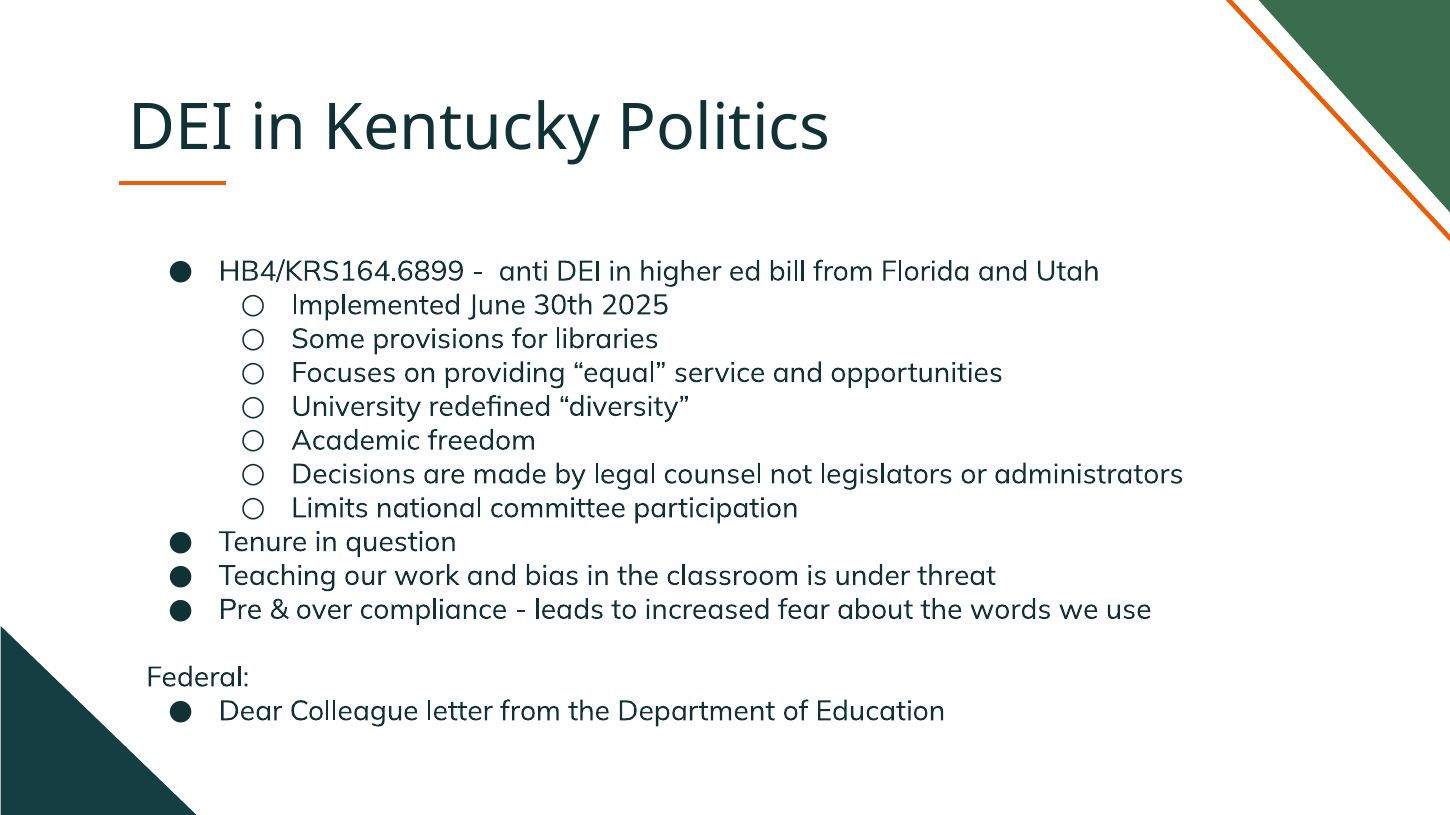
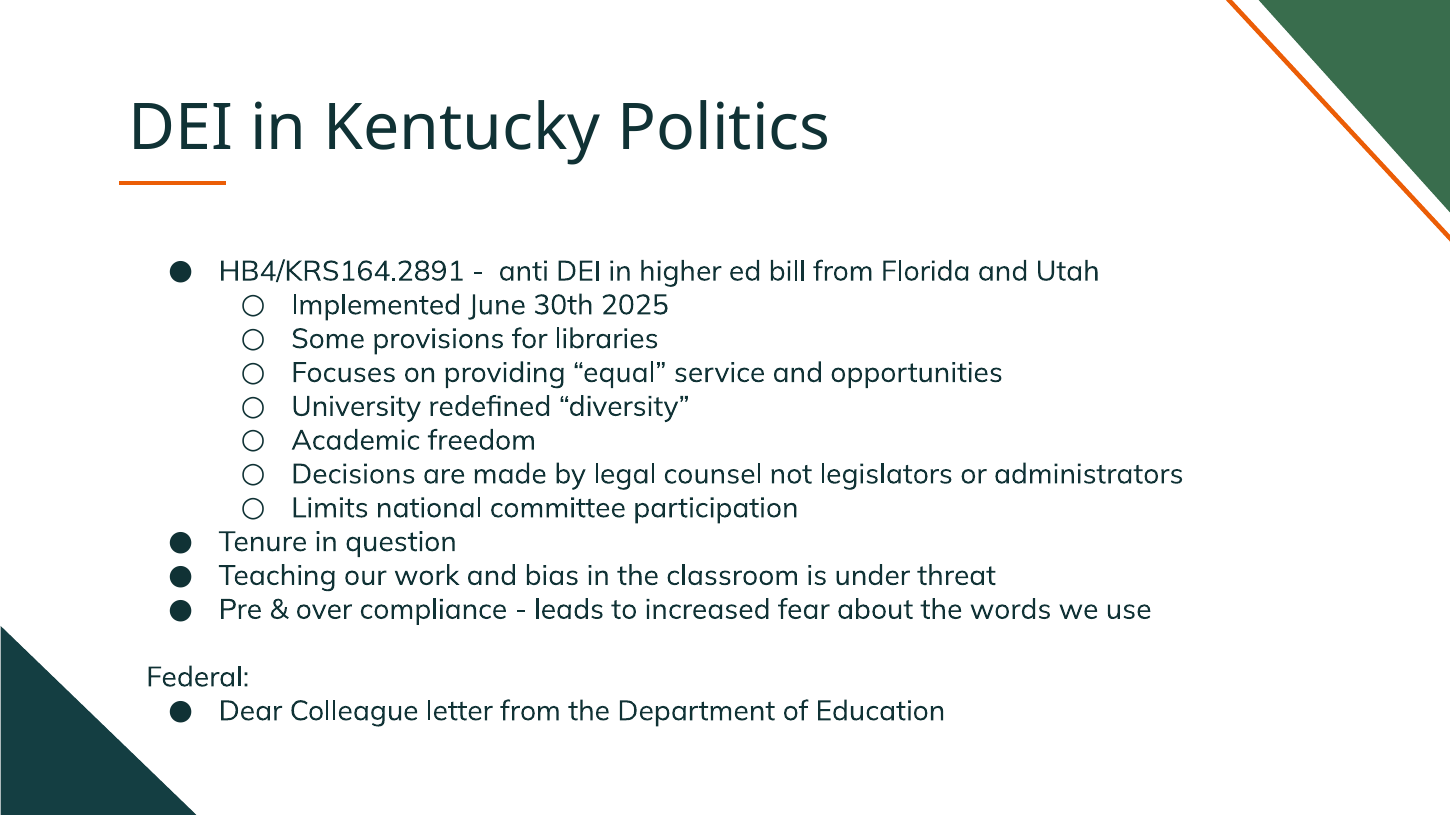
HB4/KRS164.6899: HB4/KRS164.6899 -> HB4/KRS164.2891 (342, 271)
